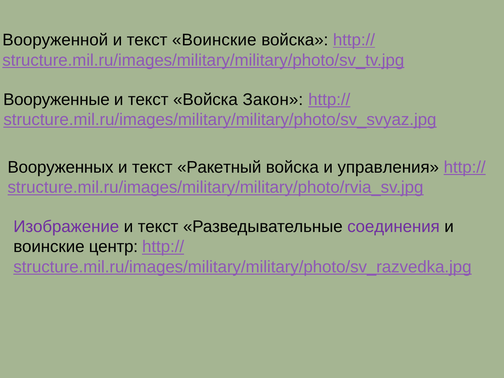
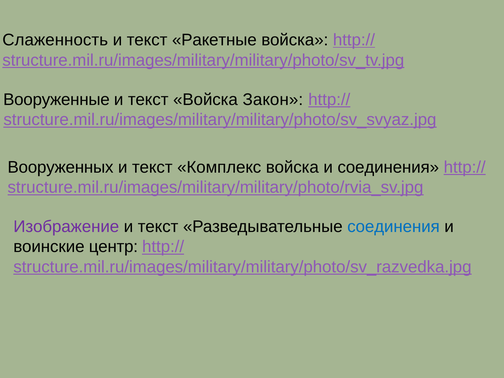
Вооруженной: Вооруженной -> Слаженность (55, 40)
текст Воинские: Воинские -> Ракетные (214, 40)
Ракетный: Ракетный -> Комплекс (219, 167)
и управления: управления -> соединения (388, 167)
соединения colour: purple -> blue (393, 227)
